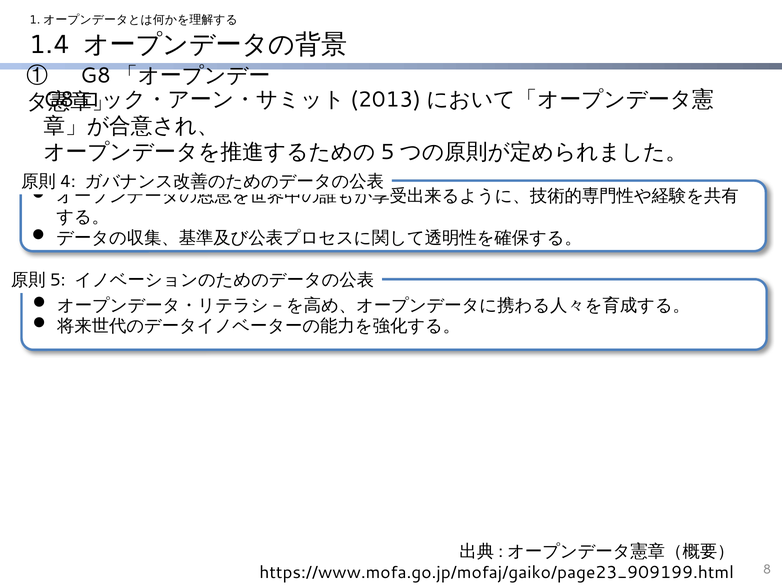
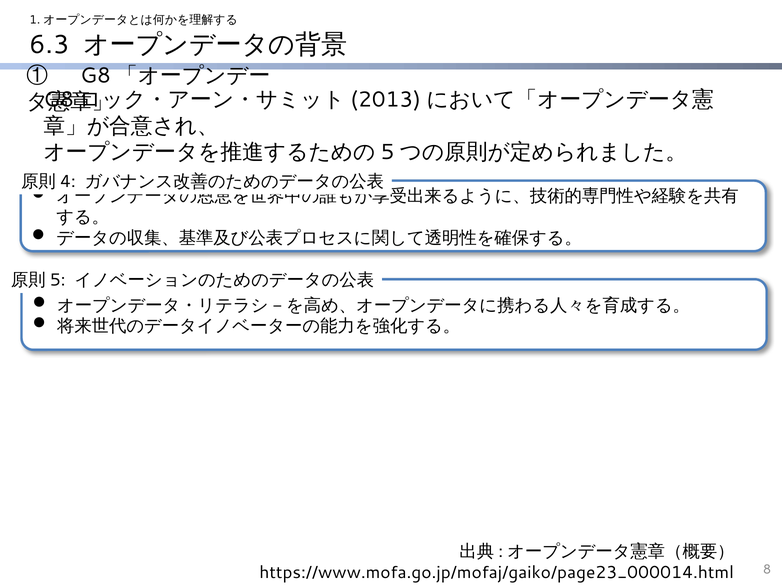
1.4: 1.4 -> 6.3 (49, 45)
https://www.mofa.go.jp/mofaj/gaiko/page23_909199.html: https://www.mofa.go.jp/mofaj/gaiko/page23_909199.html -> https://www.mofa.go.jp/mofaj/gaiko/page23_000014.html (497, 573)
